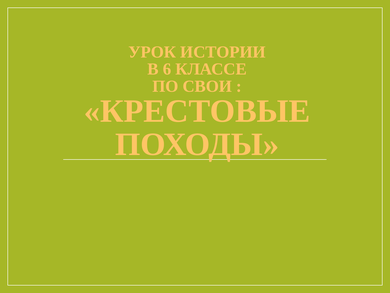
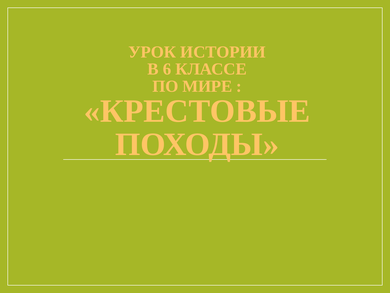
СВОИ: СВОИ -> МИРЕ (207, 86)
